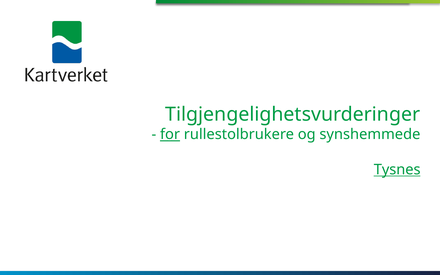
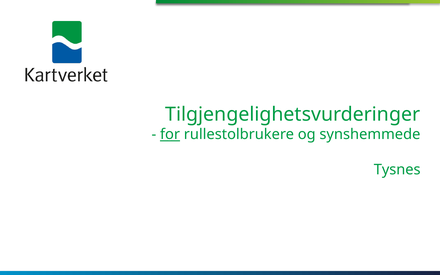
Tysnes underline: present -> none (397, 170)
